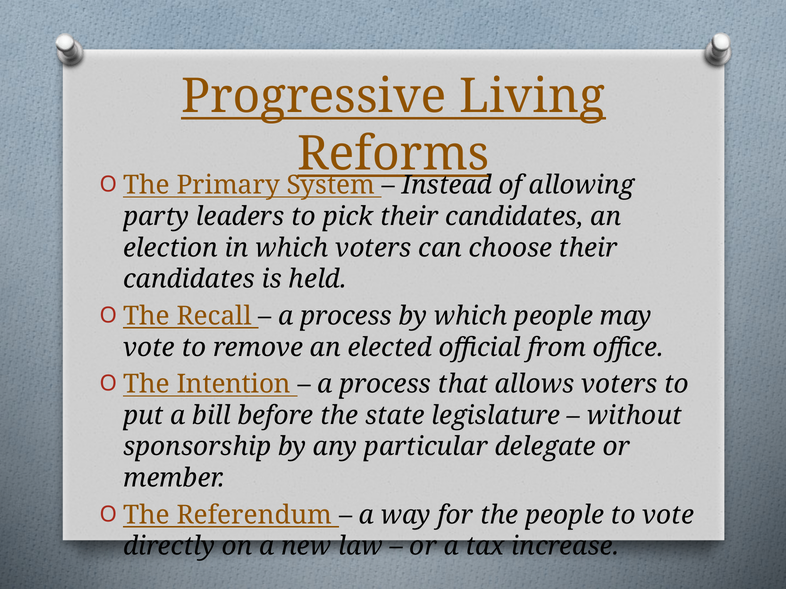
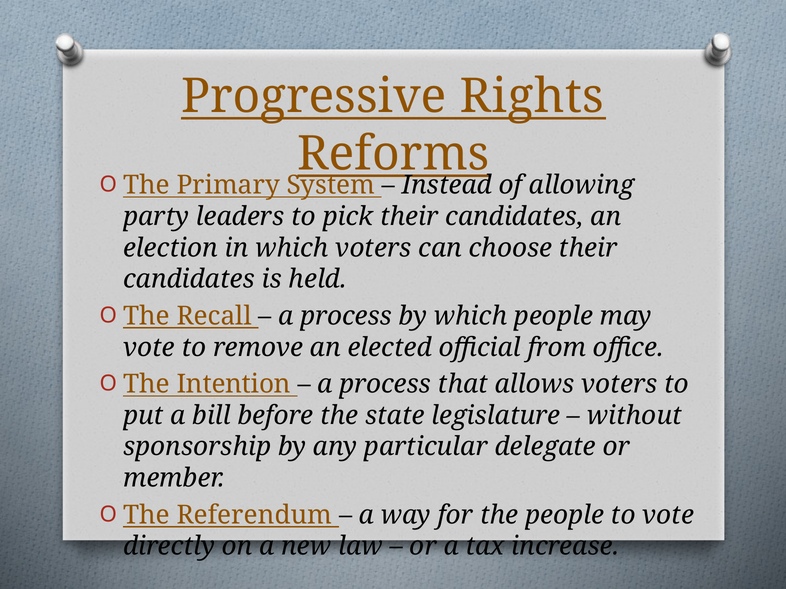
Living: Living -> Rights (532, 96)
